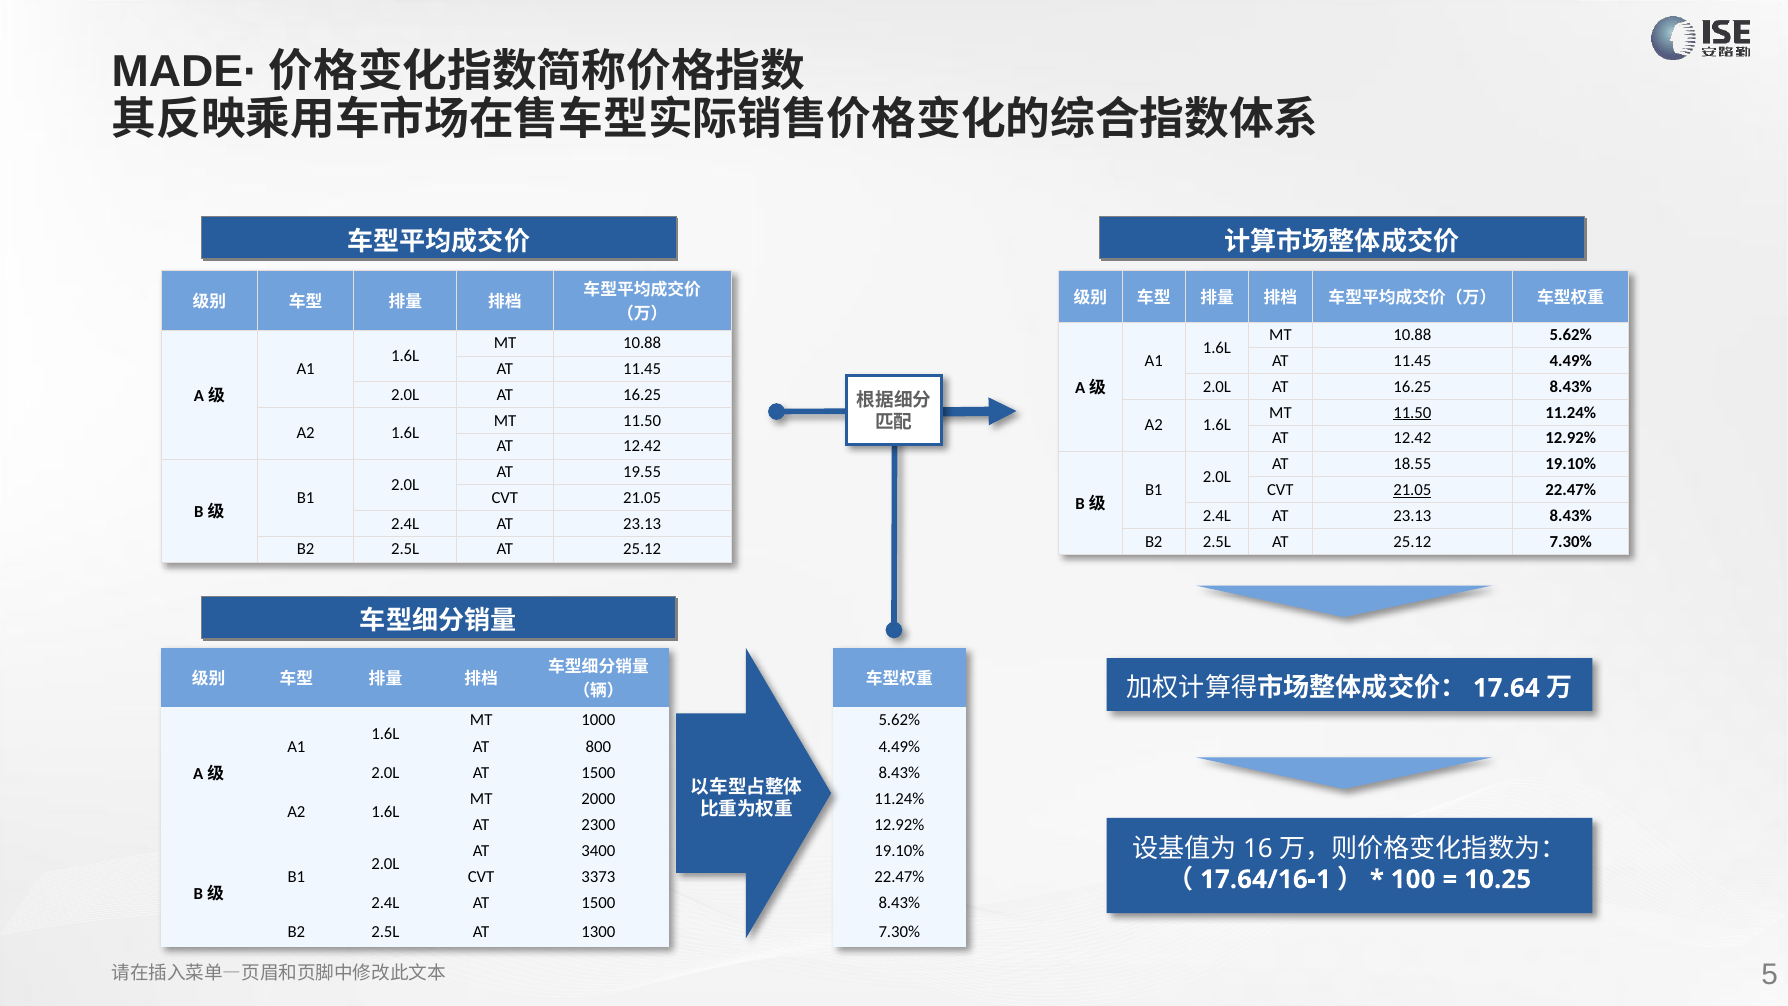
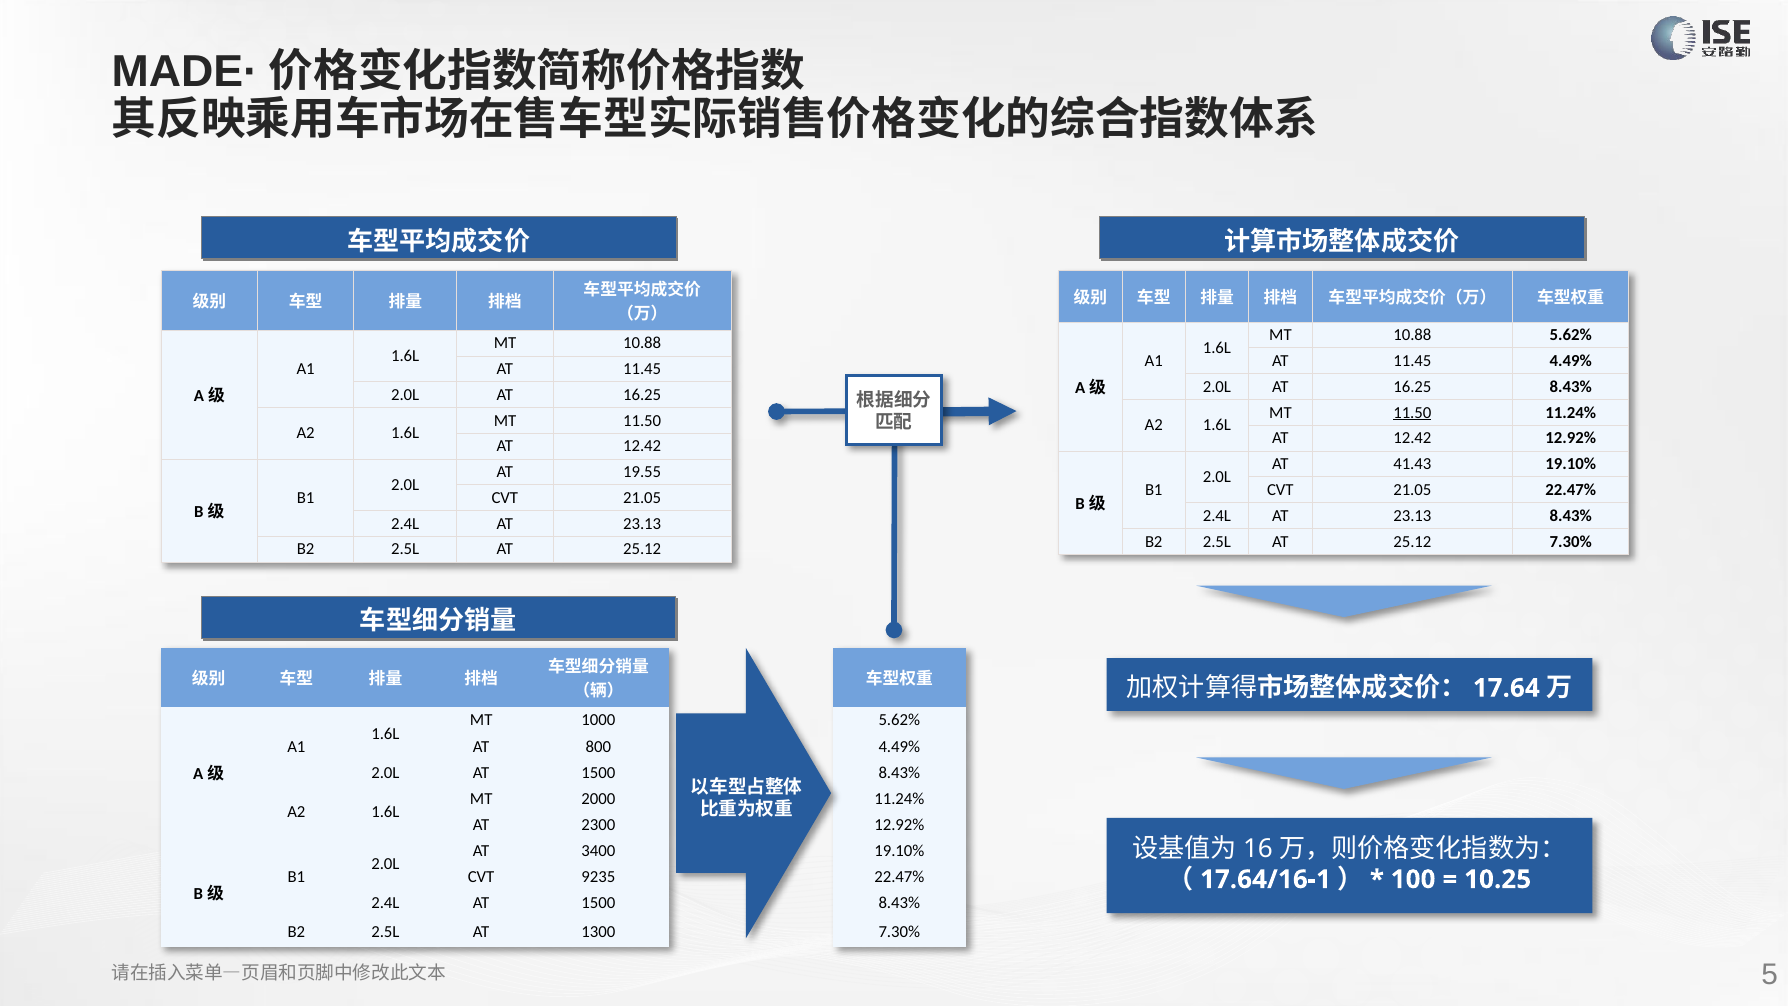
18.55: 18.55 -> 41.43 (1412, 464)
21.05 underline: present -> none (1412, 490)
3373: 3373 -> 9235 (598, 877)
